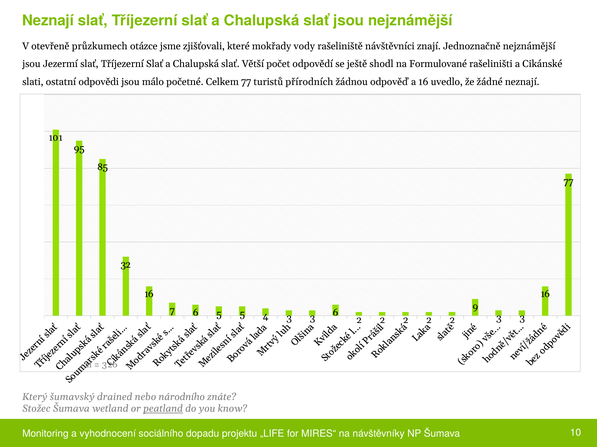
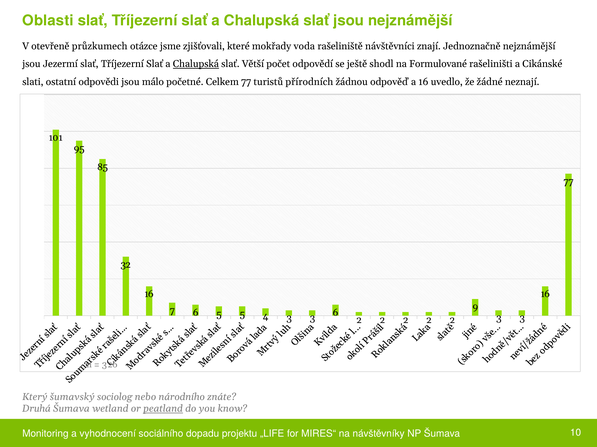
Neznají: Neznají -> Oblasti (48, 21)
vody: vody -> voda (304, 46)
Chalupská underline: none -> present (196, 64)
drained: drained -> sociolog (115, 397)
Stožec: Stožec -> Druhá (36, 409)
